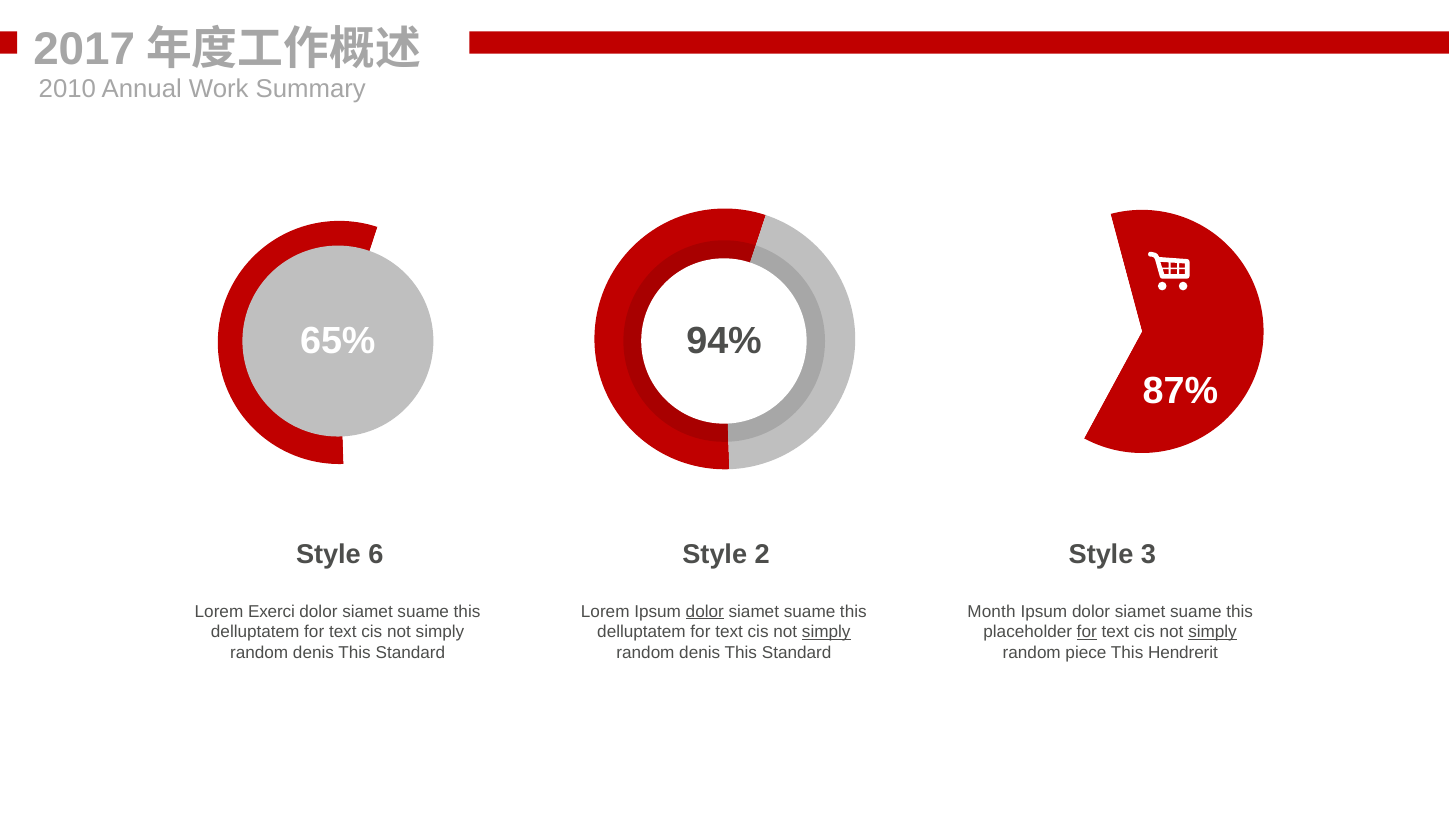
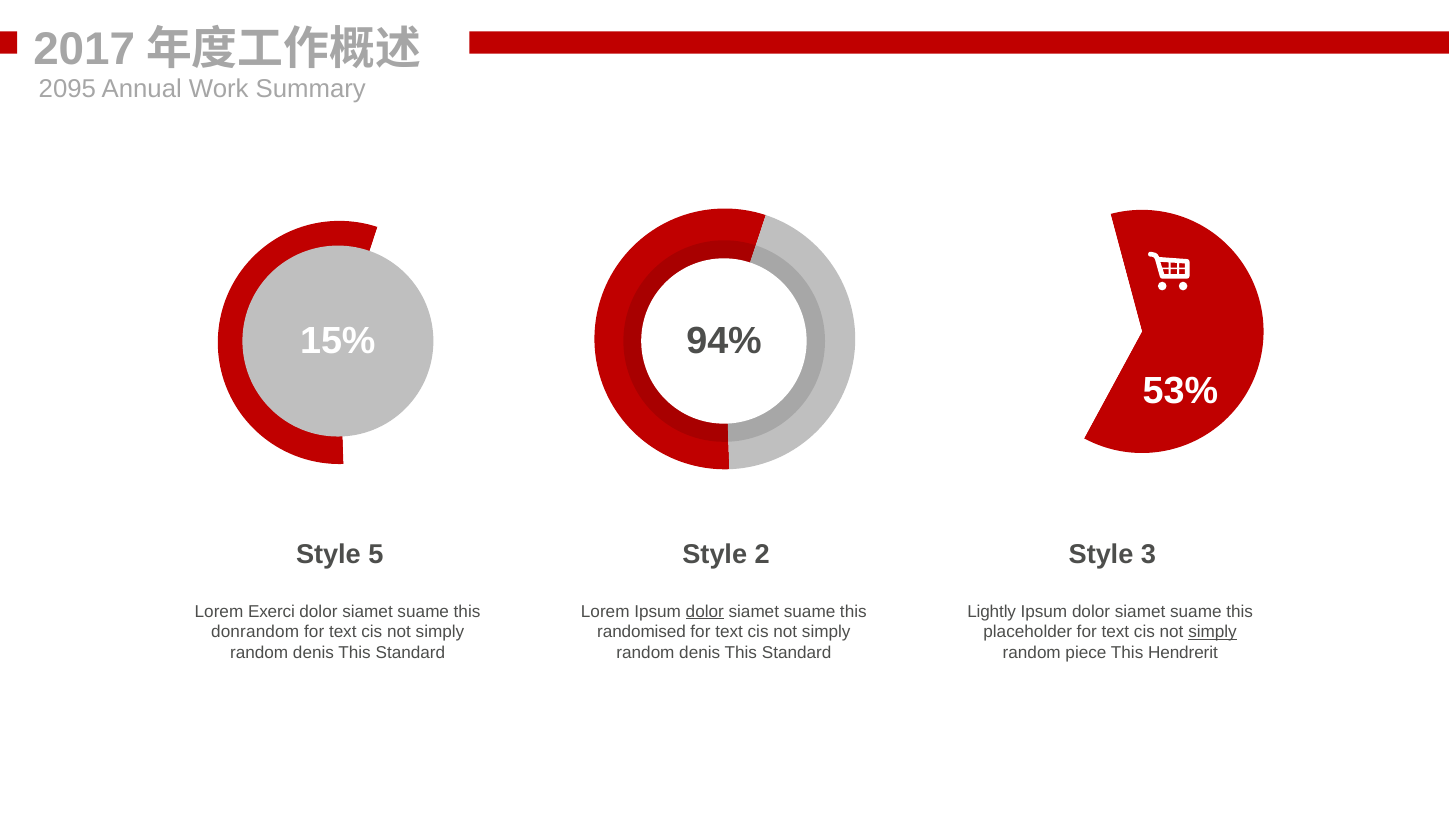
2010: 2010 -> 2095 (67, 89)
65%: 65% -> 15% (338, 341)
87%: 87% -> 53% (1180, 391)
6: 6 -> 5 (376, 555)
Month: Month -> Lightly (992, 611)
delluptatem: delluptatem -> donrandom (255, 632)
delluptatem: delluptatem -> randomised (642, 632)
simply underline: present -> none (826, 632)
for underline: present -> none (1087, 632)
